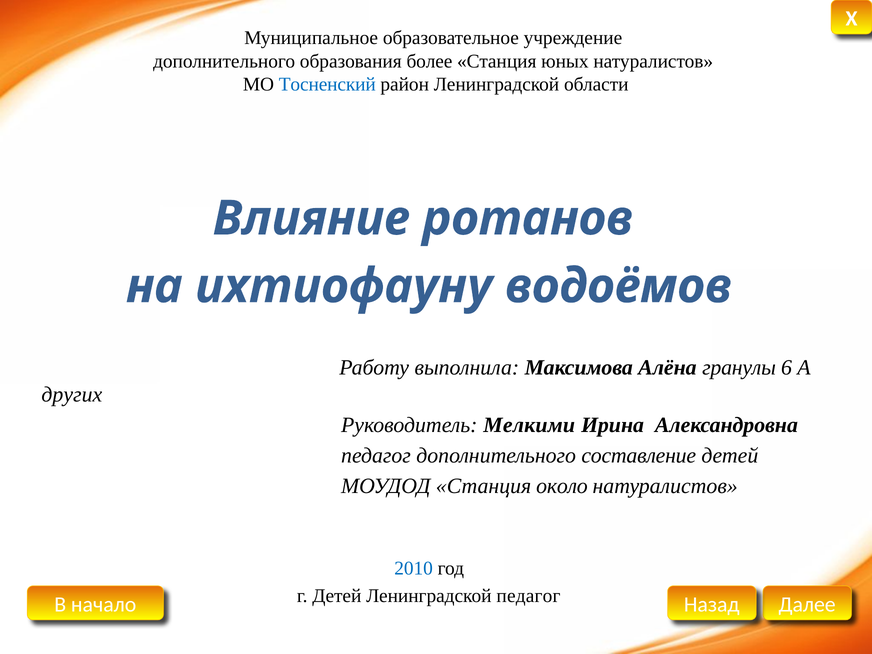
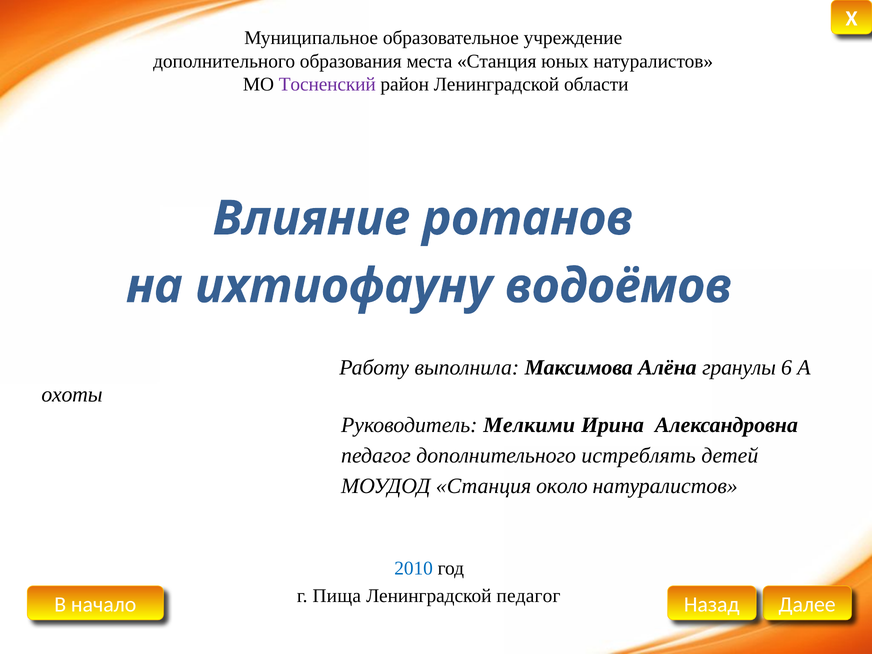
более: более -> места (429, 61)
Тосненский colour: blue -> purple (327, 84)
других: других -> охоты (72, 394)
составление: составление -> истреблять (639, 455)
г Детей: Детей -> Пища (337, 596)
